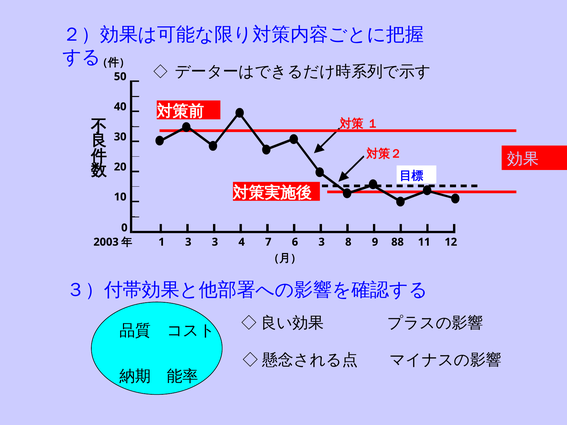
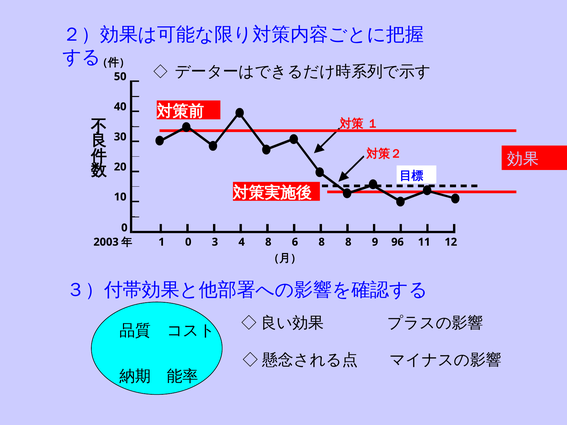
1 3: 3 -> 0 (188, 242)
4 7: 7 -> 8 (268, 242)
6 3: 3 -> 8 (322, 242)
88: 88 -> 96 (398, 242)
